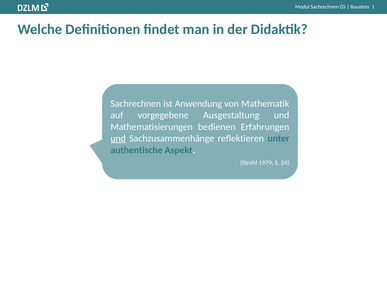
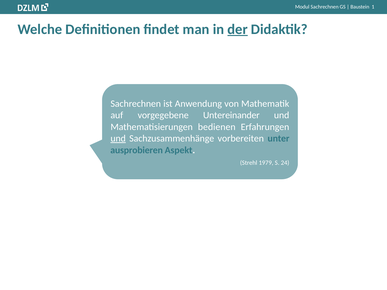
der underline: none -> present (238, 29)
Ausgestaltung: Ausgestaltung -> Untereinander (231, 115)
reflektieren: reflektieren -> vorbereiten (241, 139)
authentische: authentische -> ausprobieren (137, 150)
